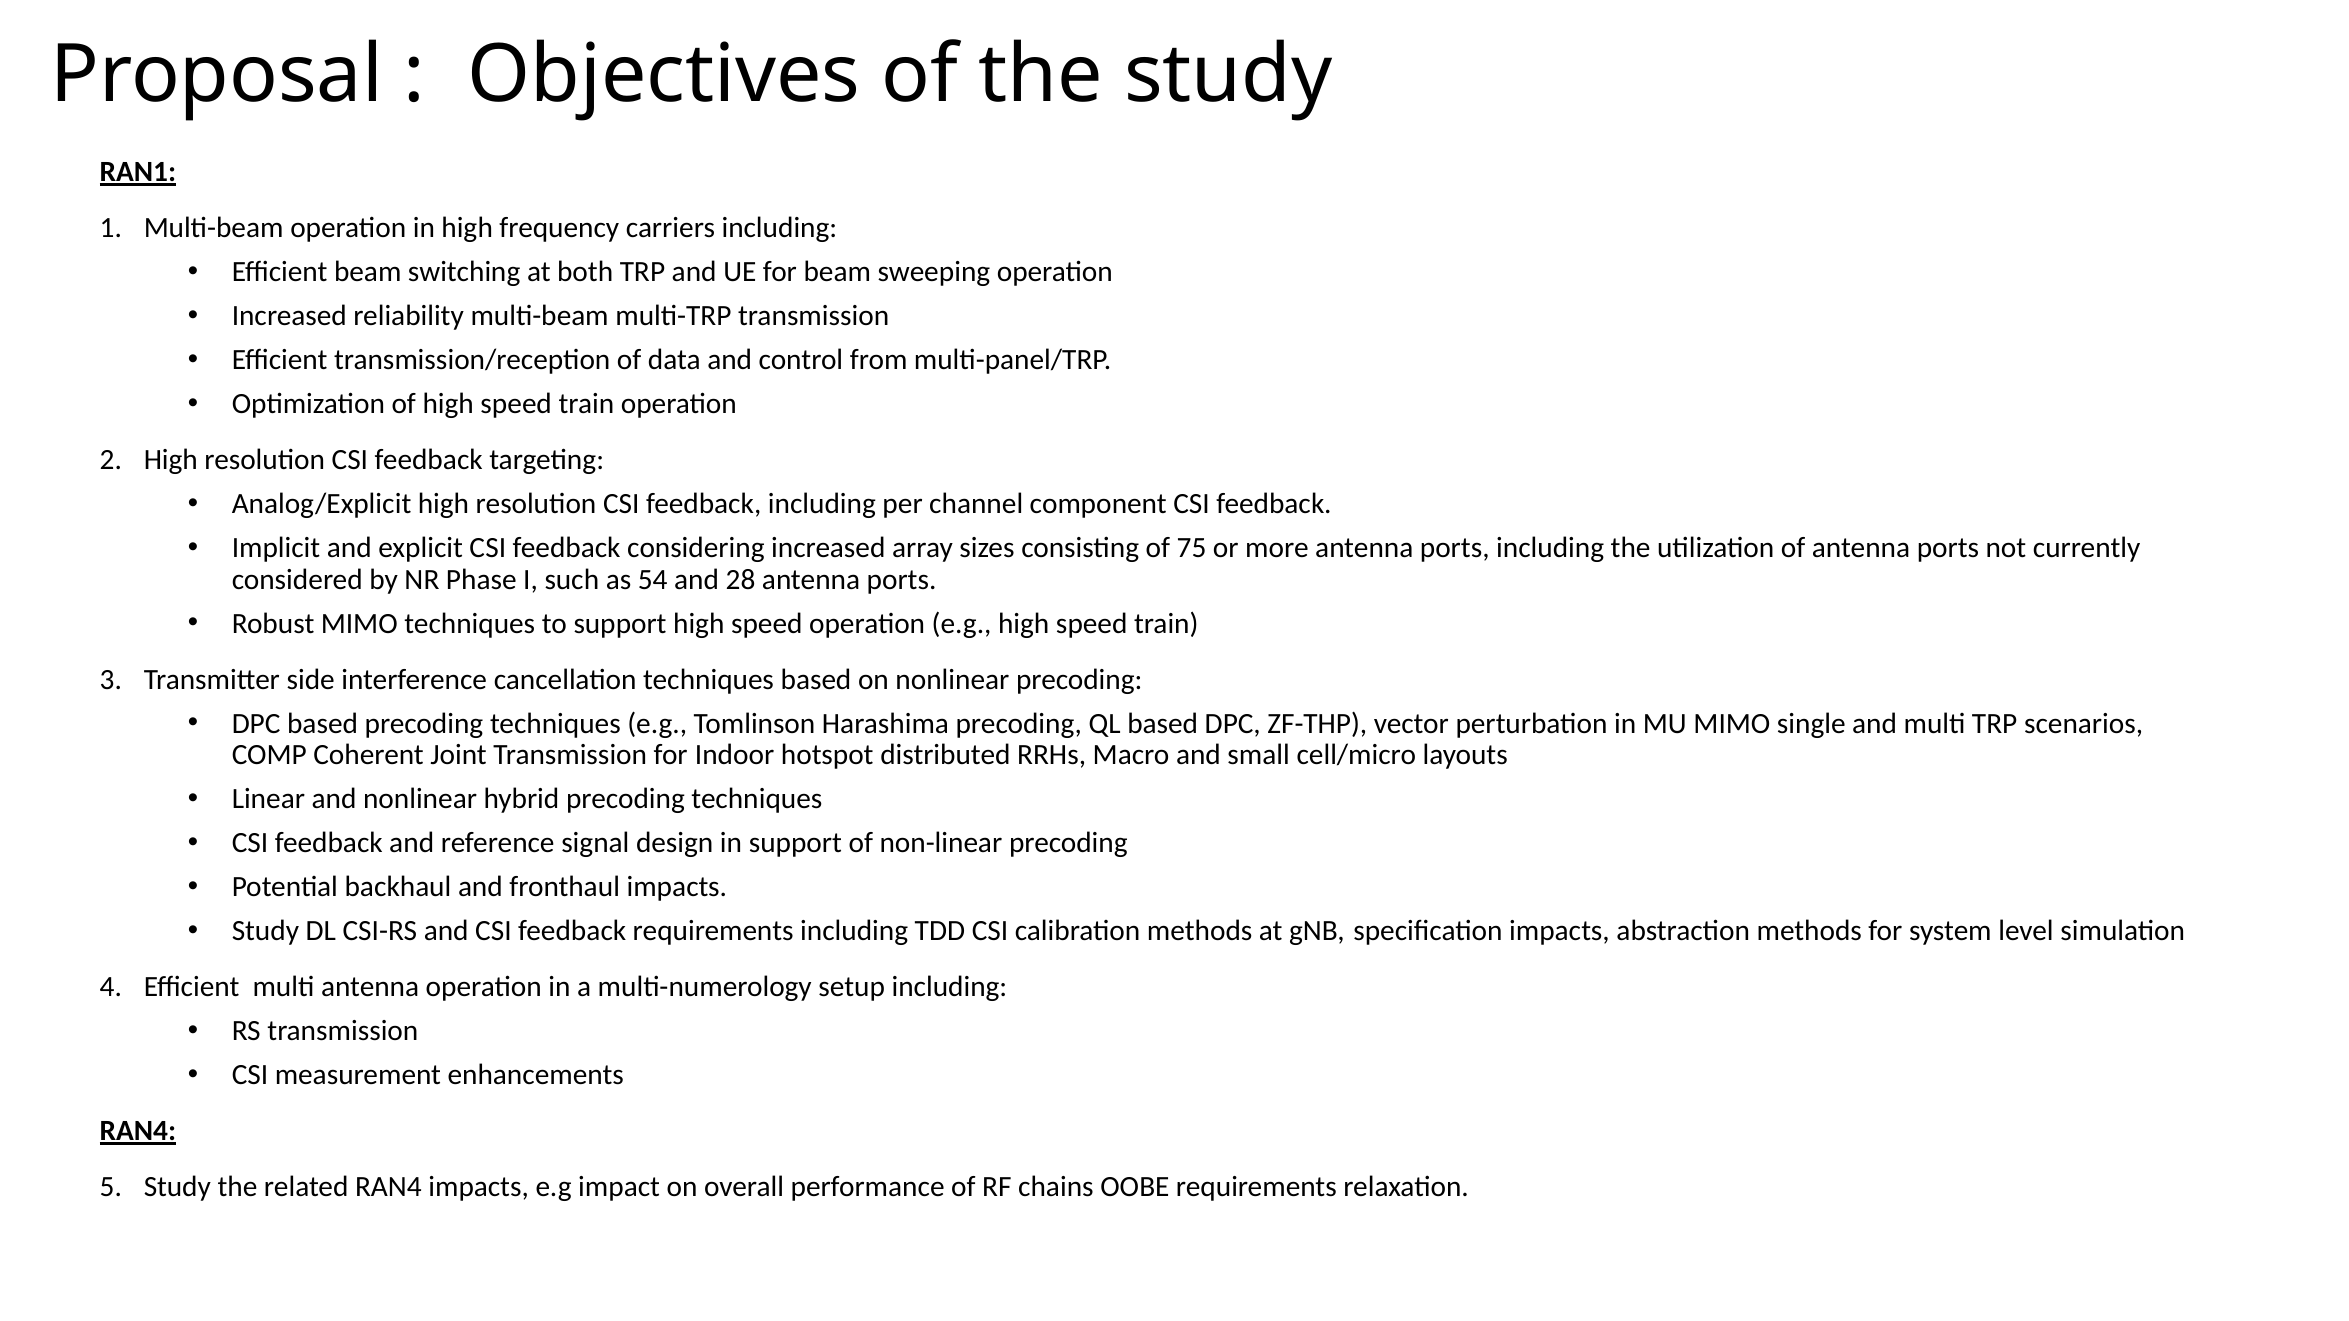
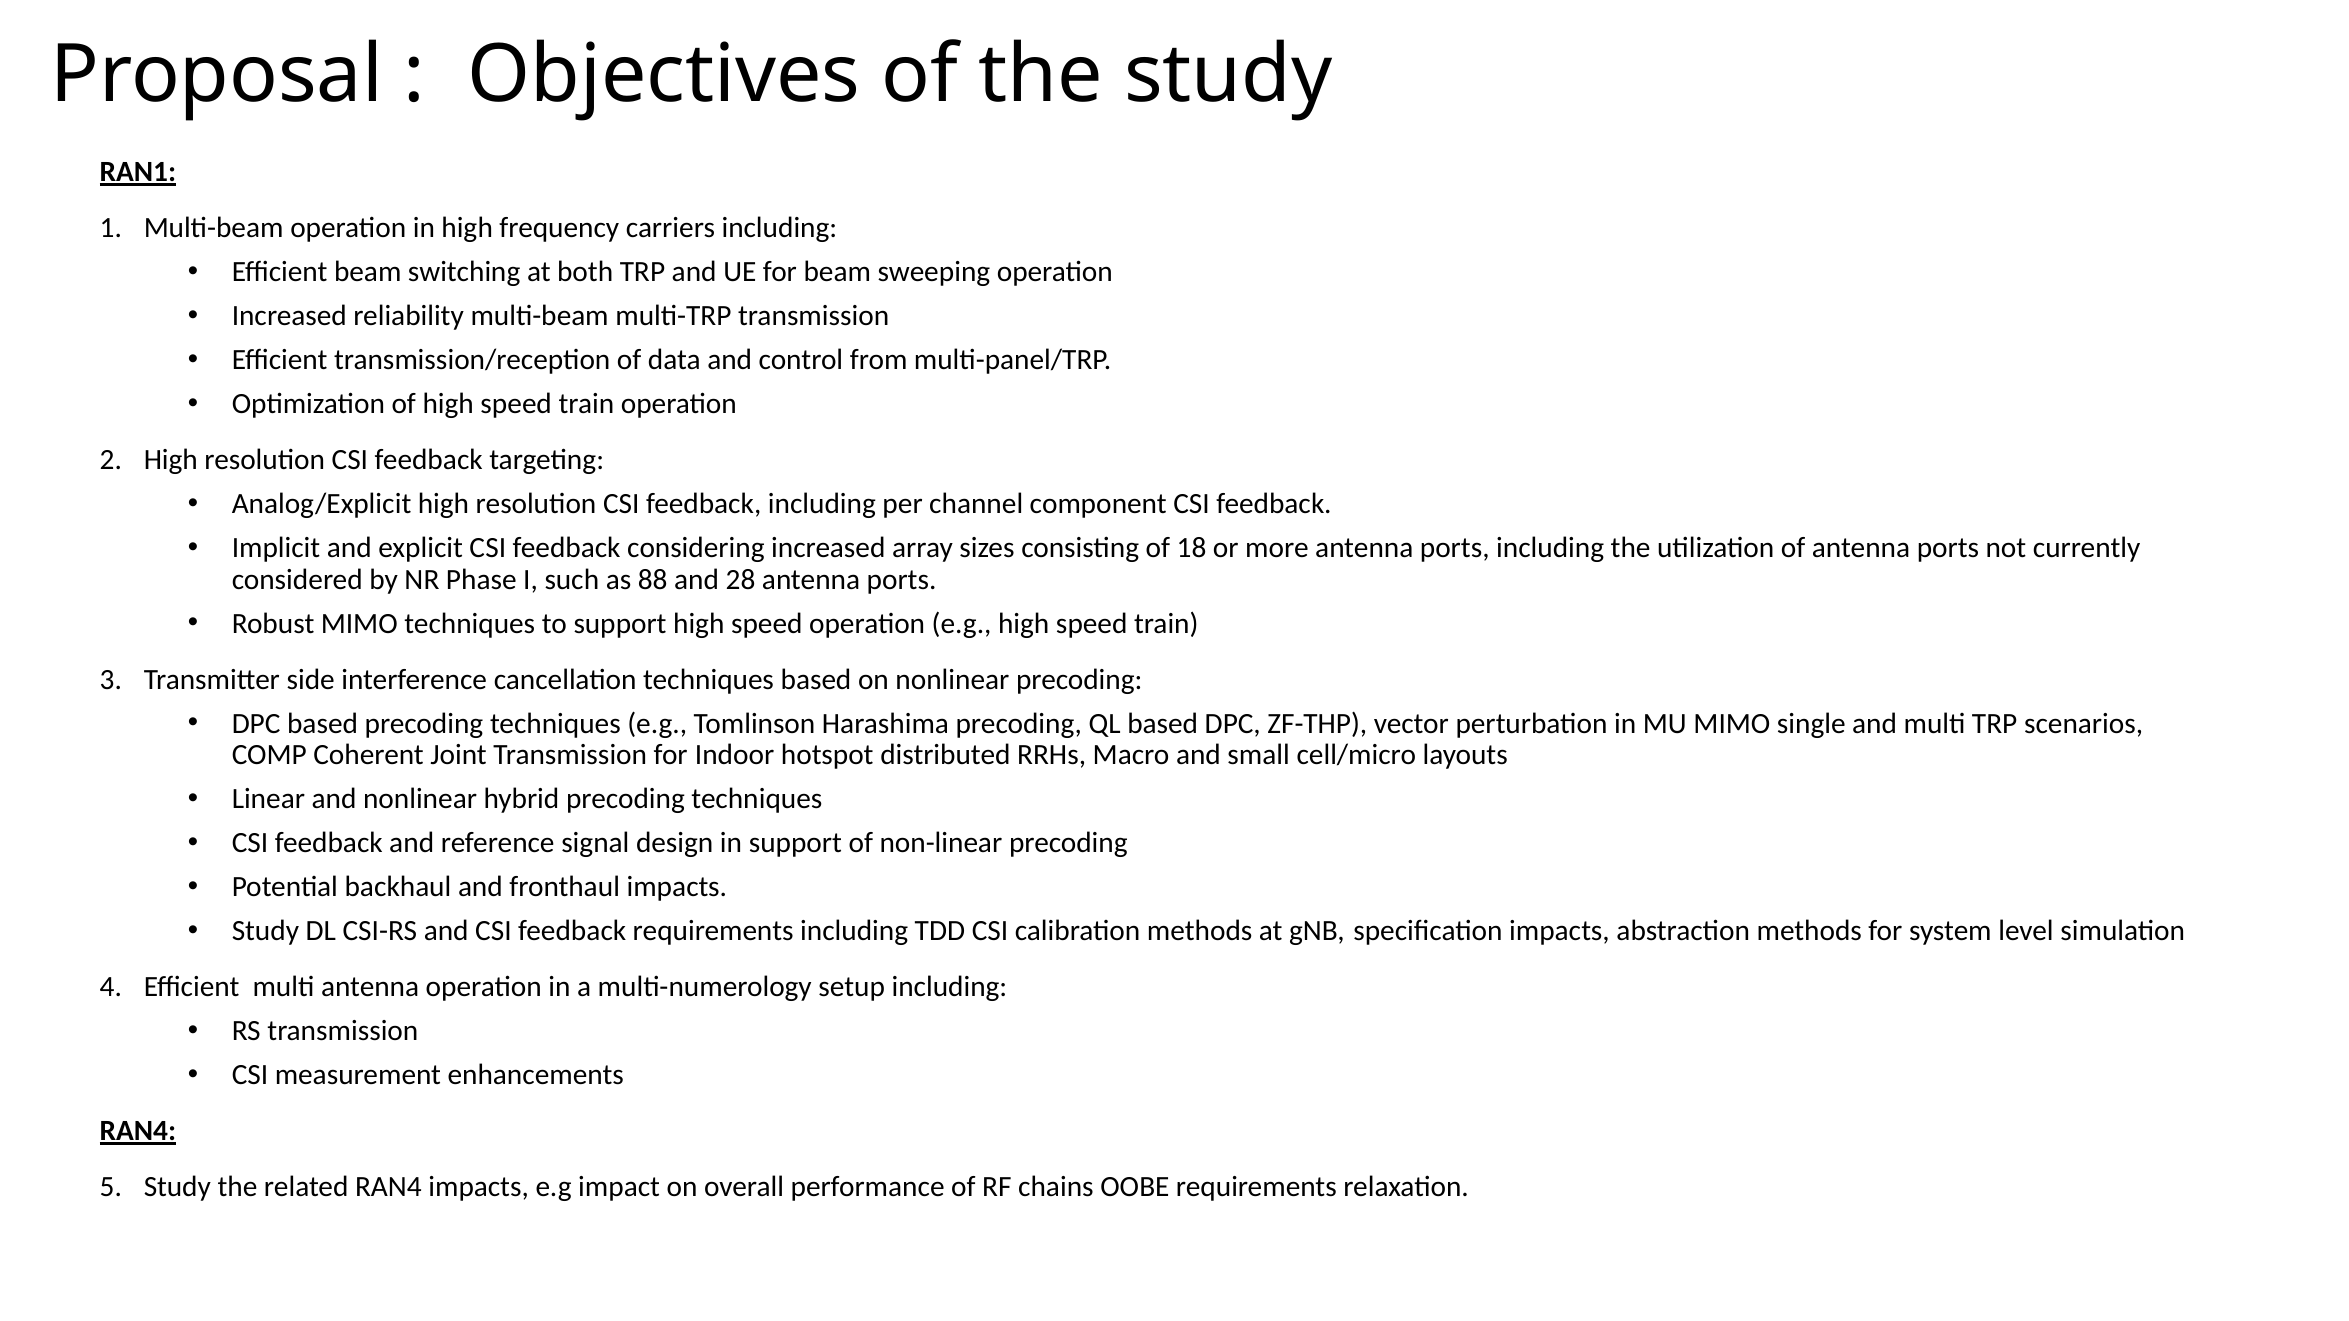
75: 75 -> 18 (1191, 548)
54: 54 -> 88 (653, 580)
